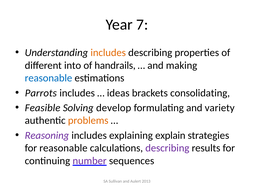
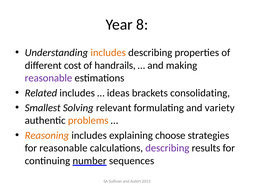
7: 7 -> 8 (142, 25)
into: into -> cost (73, 66)
reasonable colour: blue -> purple (48, 78)
Parrots: Parrots -> Related (41, 93)
Feasible: Feasible -> Smallest (43, 108)
develop: develop -> relevant (114, 108)
Reasoning colour: purple -> orange (47, 136)
explain: explain -> choose (170, 136)
number colour: purple -> black (90, 161)
